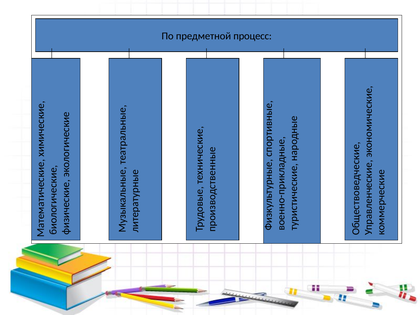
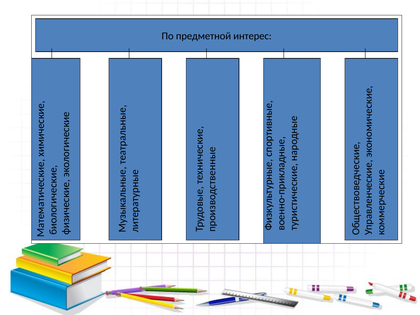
процесс: процесс -> интерес (253, 36)
